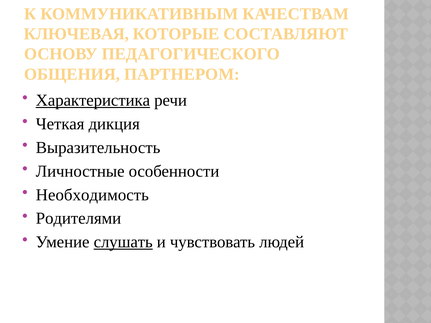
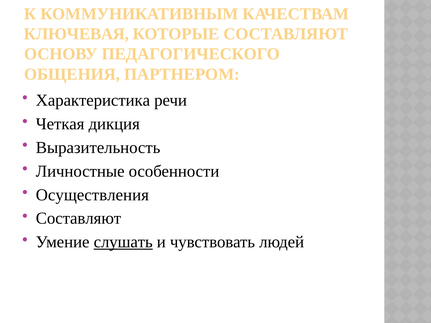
Характеристика underline: present -> none (93, 100)
Необходимость: Необходимость -> Осуществления (92, 195)
Родителями: Родителями -> Составляют (78, 219)
